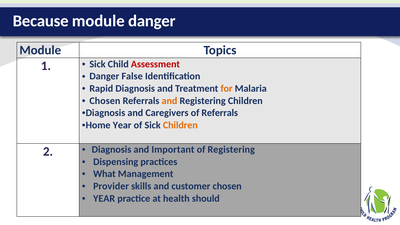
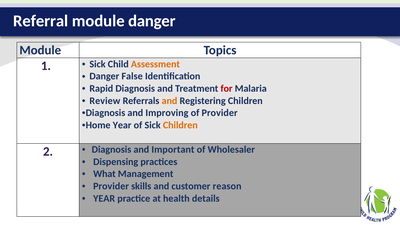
Because: Because -> Referral (41, 21)
Assessment colour: red -> orange (155, 64)
for colour: orange -> red (227, 89)
Chosen: Chosen -> Review (105, 101)
Caregivers: Caregivers -> Improving (167, 113)
of Referrals: Referrals -> Provider (220, 113)
of Registering: Registering -> Wholesaler (231, 150)
customer chosen: chosen -> reason (227, 186)
should: should -> details (206, 198)
